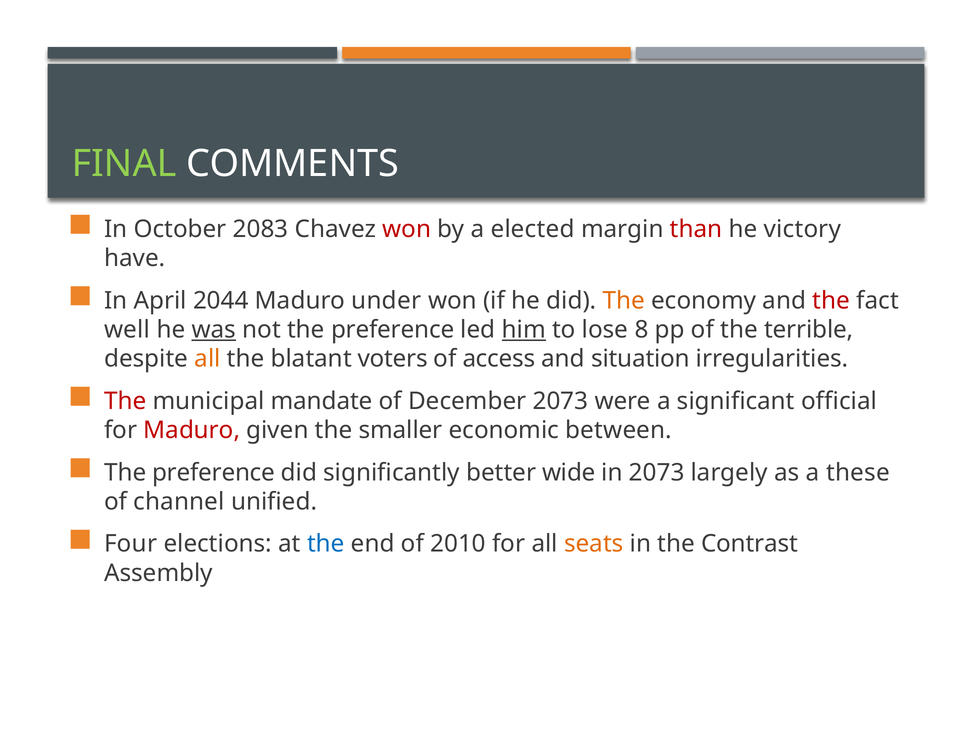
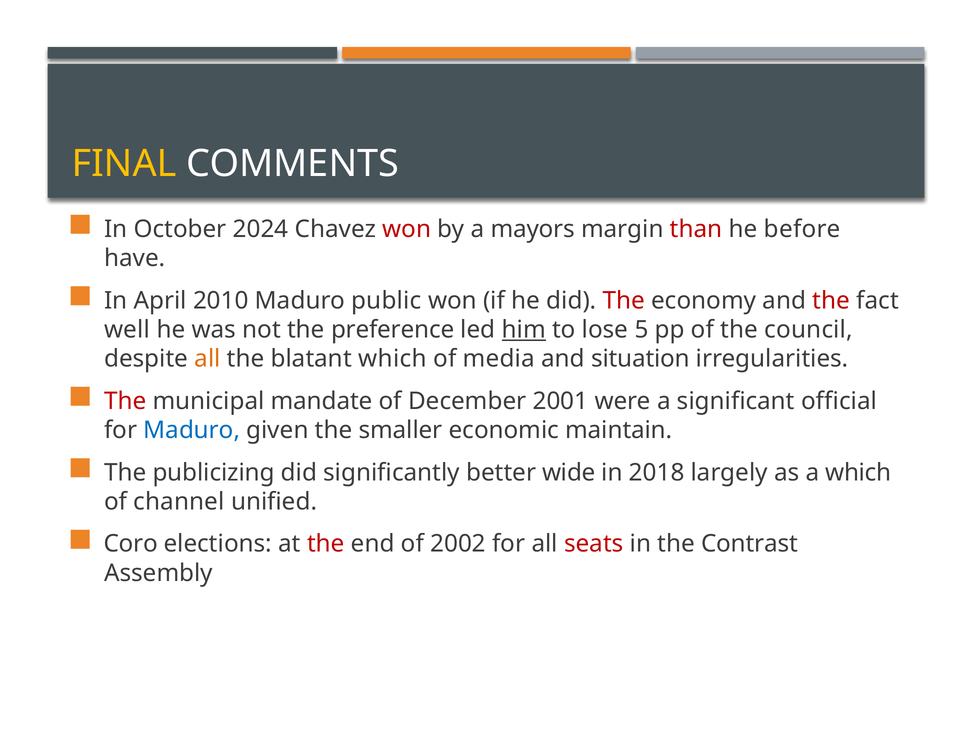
FINAL colour: light green -> yellow (124, 163)
2083: 2083 -> 2024 (261, 229)
elected: elected -> mayors (533, 229)
victory: victory -> before (802, 229)
2044: 2044 -> 2010 (221, 300)
under: under -> public (386, 300)
The colour: orange -> red (624, 300)
was underline: present -> none (214, 330)
8: 8 -> 5 (641, 330)
terrible: terrible -> council (809, 330)
blatant voters: voters -> which (392, 359)
access: access -> media (499, 359)
December 2073: 2073 -> 2001 (560, 401)
Maduro colour: red -> blue (192, 430)
between: between -> maintain (619, 430)
preference: preference -> publicizing (214, 472)
in 2073: 2073 -> 2018 (657, 472)
a these: these -> which (858, 472)
Four: Four -> Coro (131, 544)
the colour: blue -> red (326, 544)
2010: 2010 -> 2002 (458, 544)
seats colour: orange -> red (594, 544)
